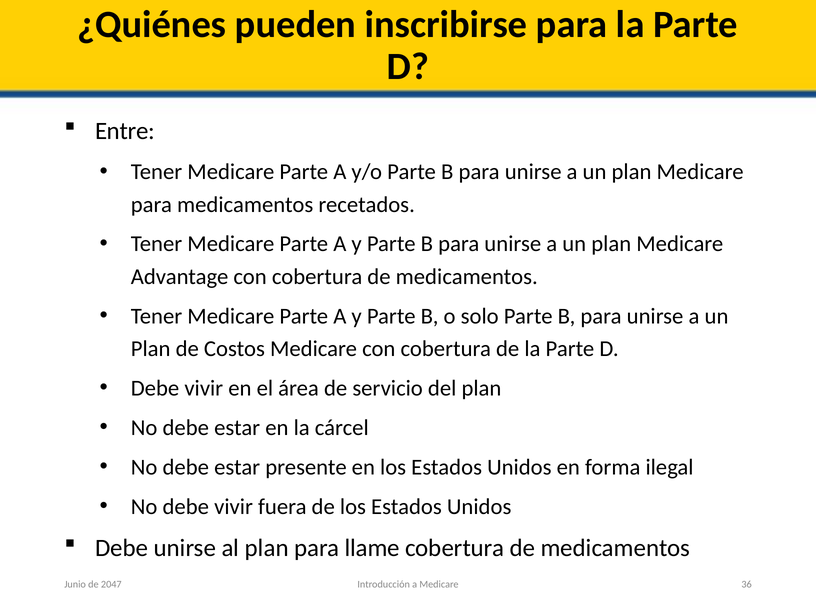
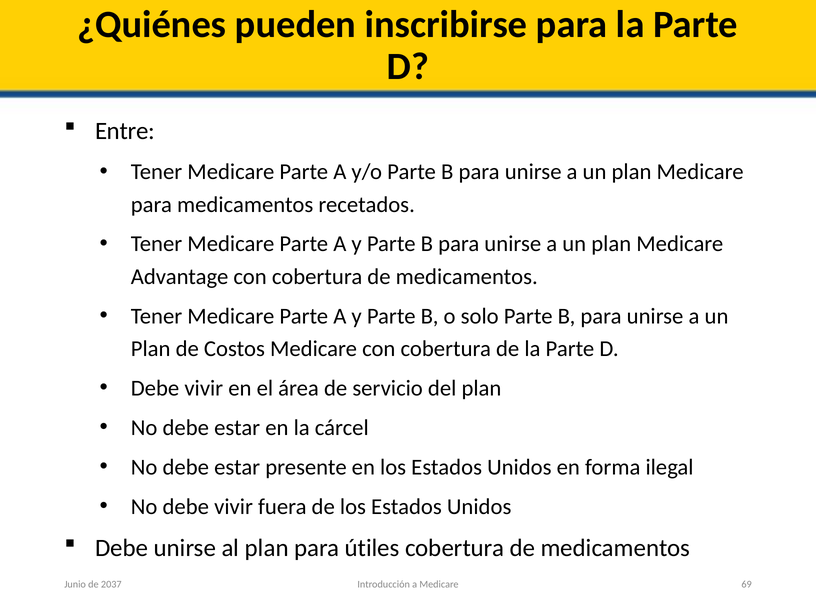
llame: llame -> útiles (372, 548)
36: 36 -> 69 (747, 584)
2047: 2047 -> 2037 (111, 584)
